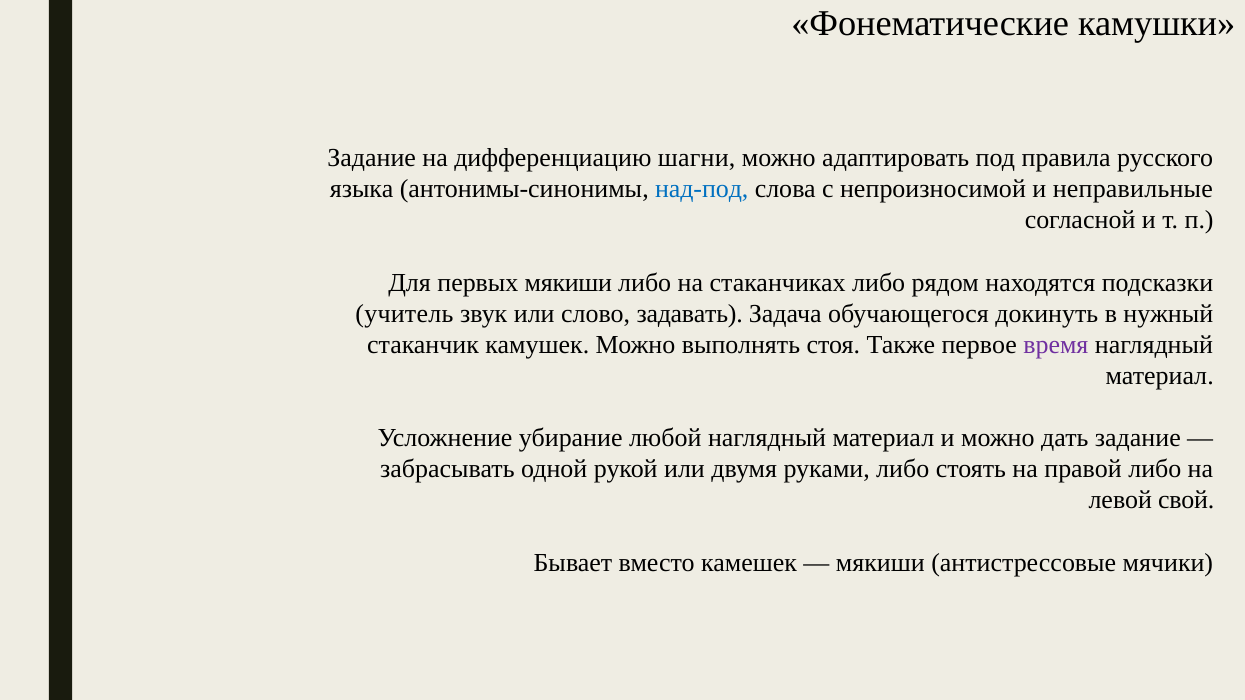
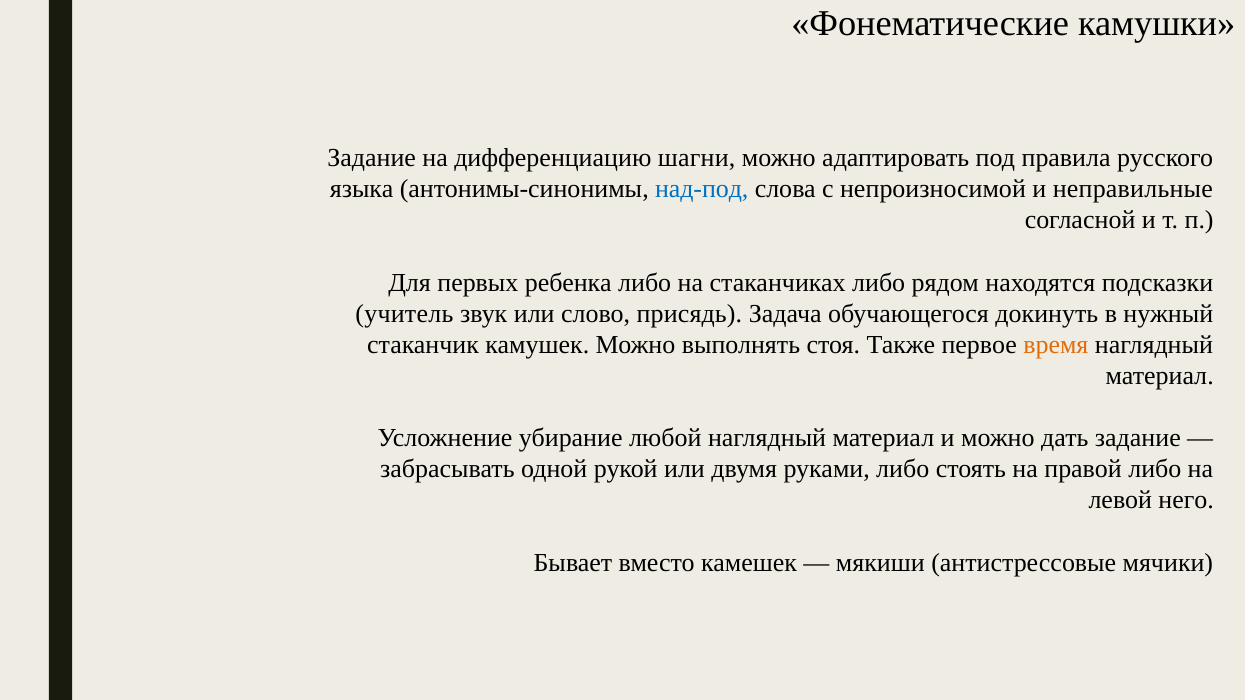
первых мякиши: мякиши -> ребенка (568, 283)
задавать: задавать -> присядь (689, 314)
время colour: purple -> orange (1056, 345)
свой: свой -> него (1186, 501)
